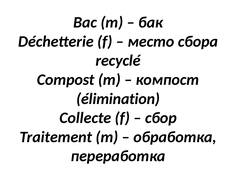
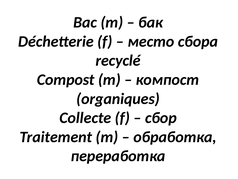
élimination: élimination -> organiques (118, 98)
